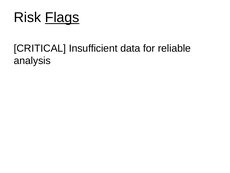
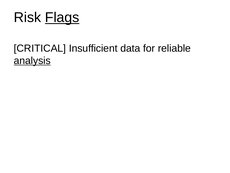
analysis underline: none -> present (32, 61)
